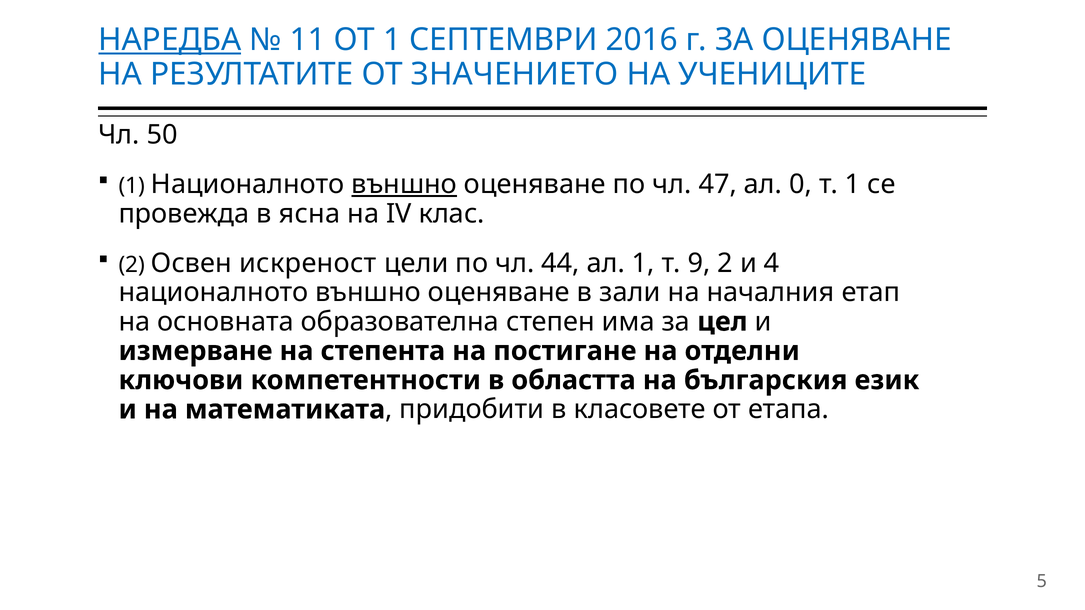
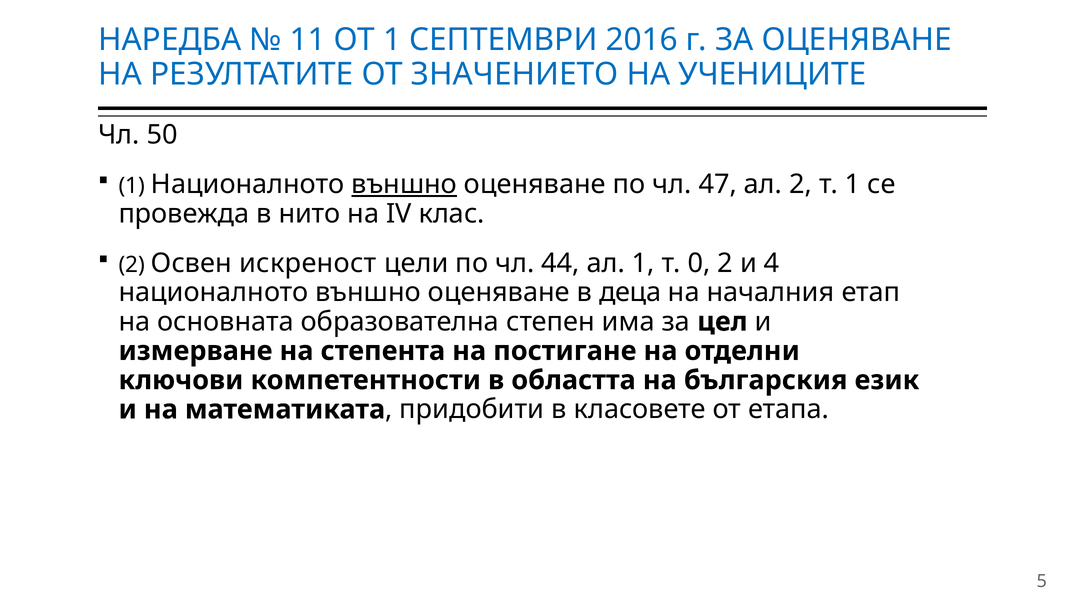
НАРЕДБА underline: present -> none (170, 40)
ал 0: 0 -> 2 (801, 184)
ясна: ясна -> нито (310, 214)
9: 9 -> 0 (699, 263)
зали: зали -> деца (630, 293)
